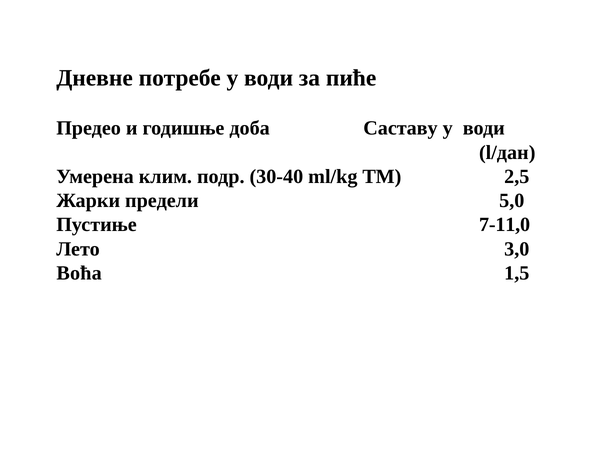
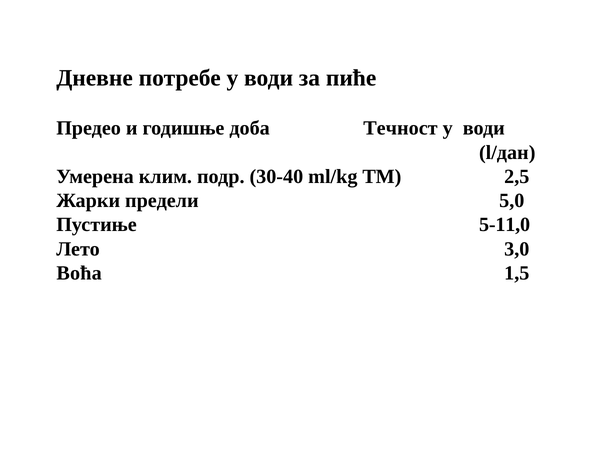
Саставу: Саставу -> Течност (400, 128)
7-11,0: 7-11,0 -> 5-11,0 (505, 225)
